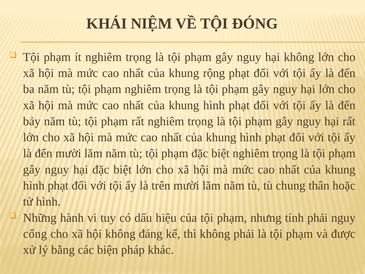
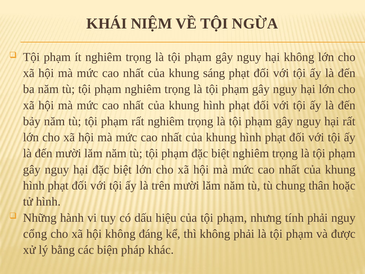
ĐÓNG: ĐÓNG -> NGỪA (255, 23)
rộng: rộng -> sáng (214, 73)
